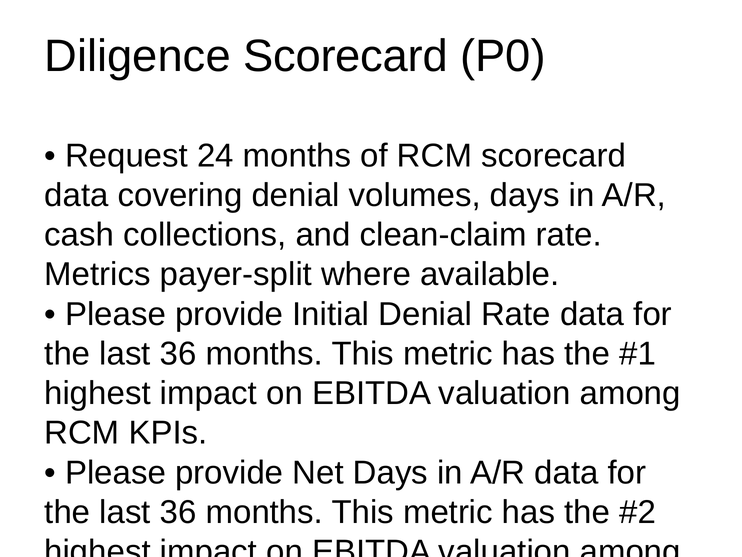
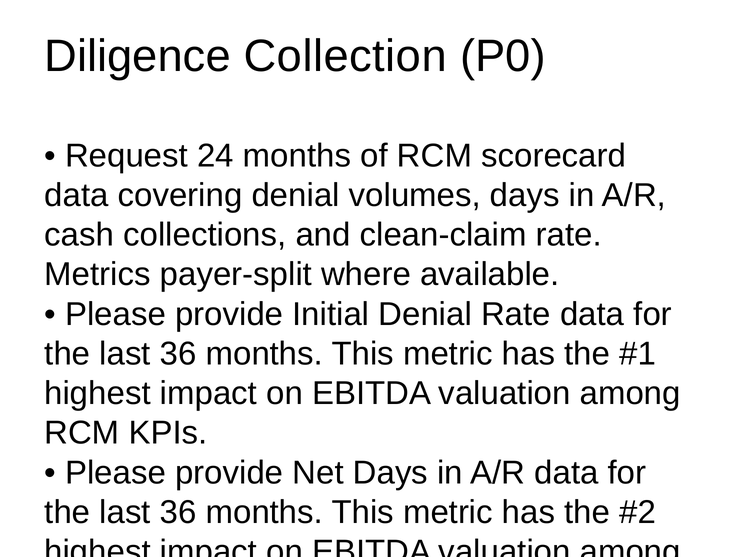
Diligence Scorecard: Scorecard -> Collection (345, 56)
